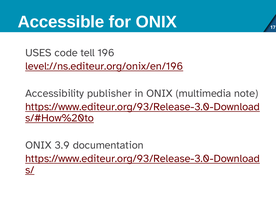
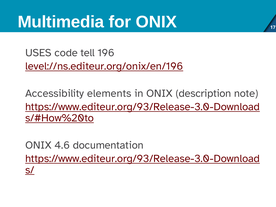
Accessible: Accessible -> Multimedia (61, 22)
publisher: publisher -> elements (109, 93)
multimedia: multimedia -> description (203, 93)
3.9: 3.9 -> 4.6 (62, 145)
